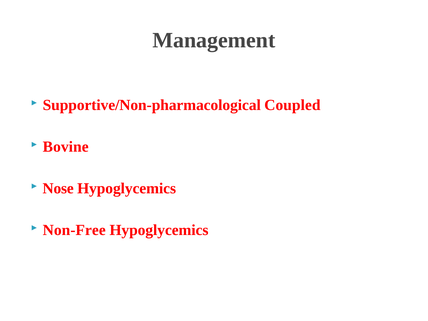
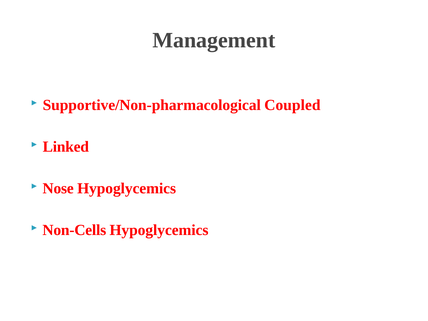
Bovine: Bovine -> Linked (66, 147)
Non-Free: Non-Free -> Non-Cells (74, 230)
